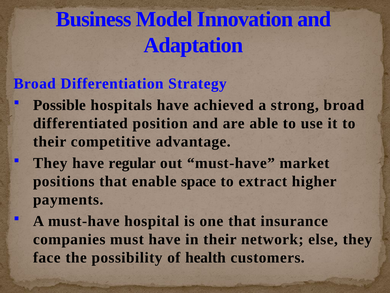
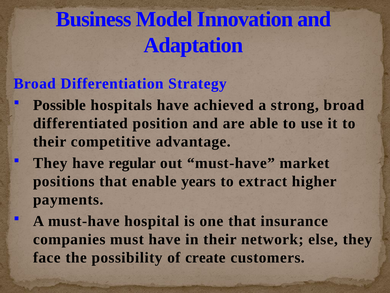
space: space -> years (199, 181)
health: health -> create (205, 257)
